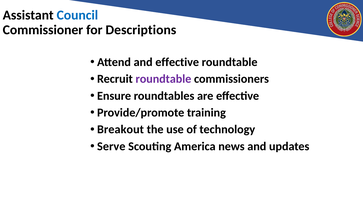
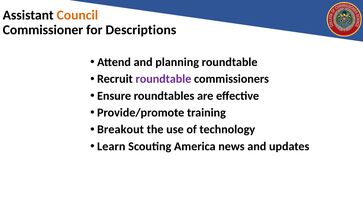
Council colour: blue -> orange (77, 15)
and effective: effective -> planning (177, 62)
Serve: Serve -> Learn (111, 146)
